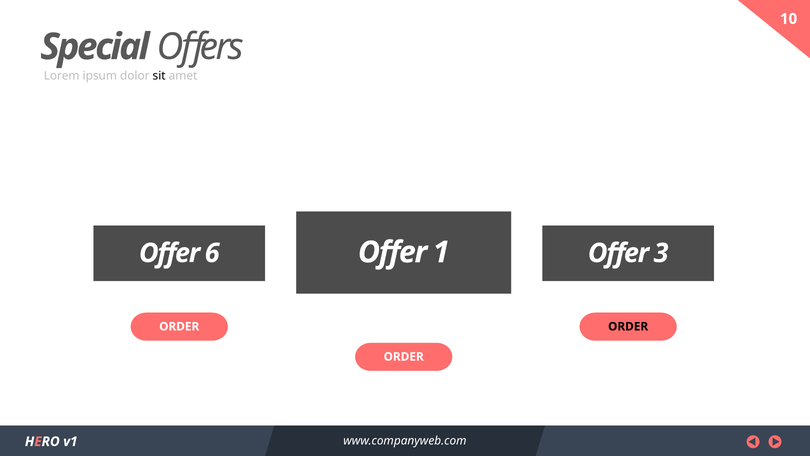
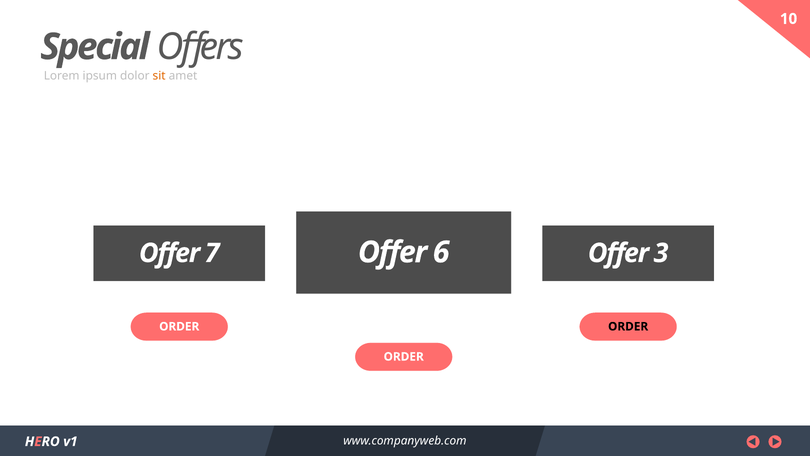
sit colour: black -> orange (159, 76)
1: 1 -> 6 (441, 252)
6: 6 -> 7 (212, 253)
